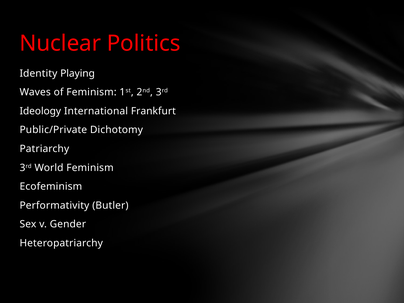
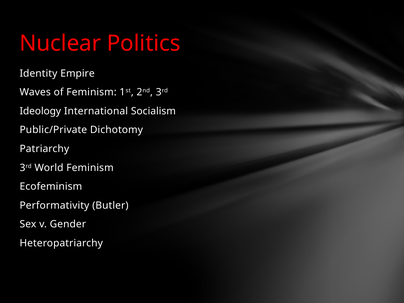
Playing: Playing -> Empire (77, 73)
Frankfurt: Frankfurt -> Socialism (153, 111)
